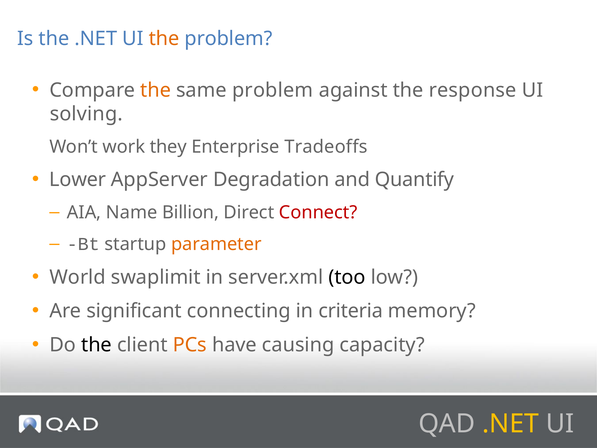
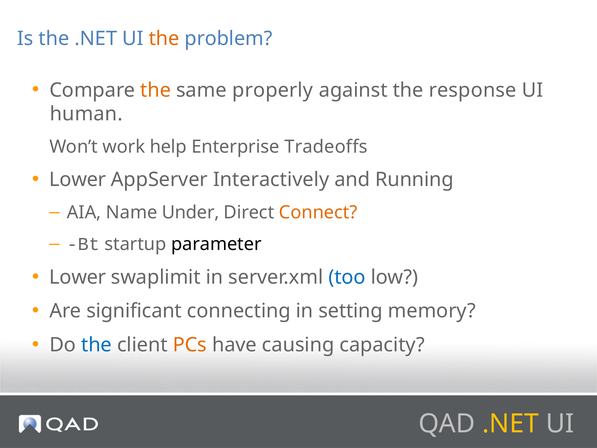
same problem: problem -> properly (273, 90)
solving: solving -> human (86, 114)
they: they -> help (168, 147)
Degradation: Degradation -> Interactively (271, 180)
Quantify: Quantify -> Running (414, 180)
Billion: Billion -> Under (191, 212)
Connect colour: red -> orange (318, 212)
parameter colour: orange -> black (216, 244)
World: World -> Lower (78, 277)
too colour: black -> blue (347, 277)
criteria: criteria -> setting (351, 311)
the colour: black -> blue (97, 345)
